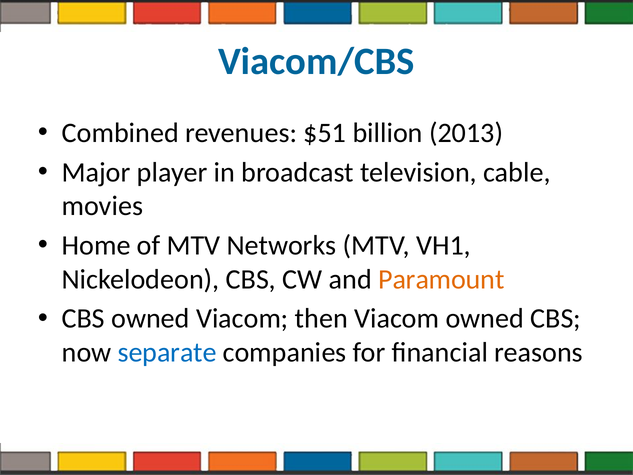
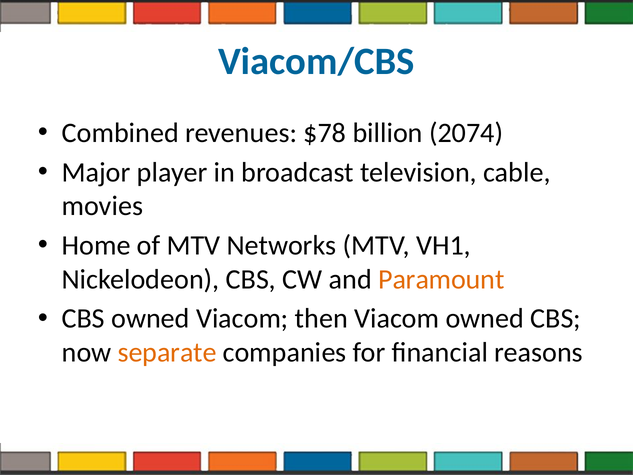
$51: $51 -> $78 (325, 133)
2013: 2013 -> 2074 (466, 133)
separate colour: blue -> orange (167, 352)
